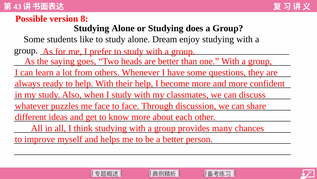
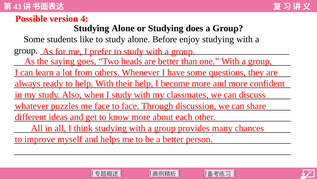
8: 8 -> 4 (84, 19)
Dream: Dream -> Before (165, 39)
